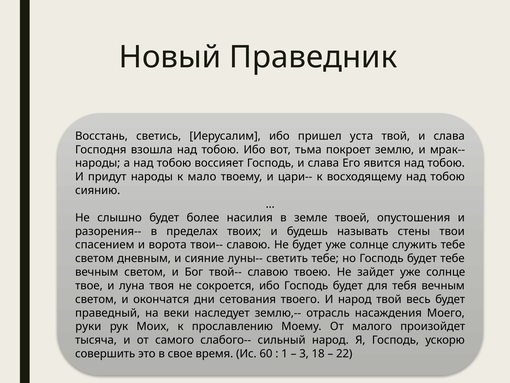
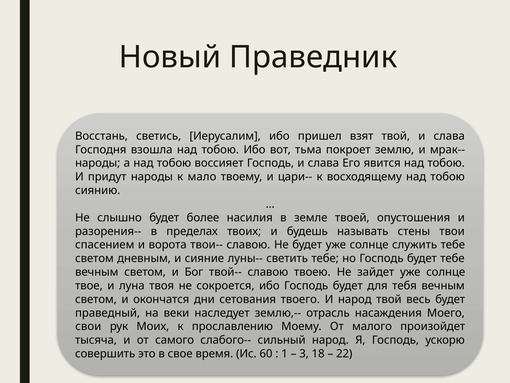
уста: уста -> взят (362, 136)
руки: руки -> свои (88, 326)
